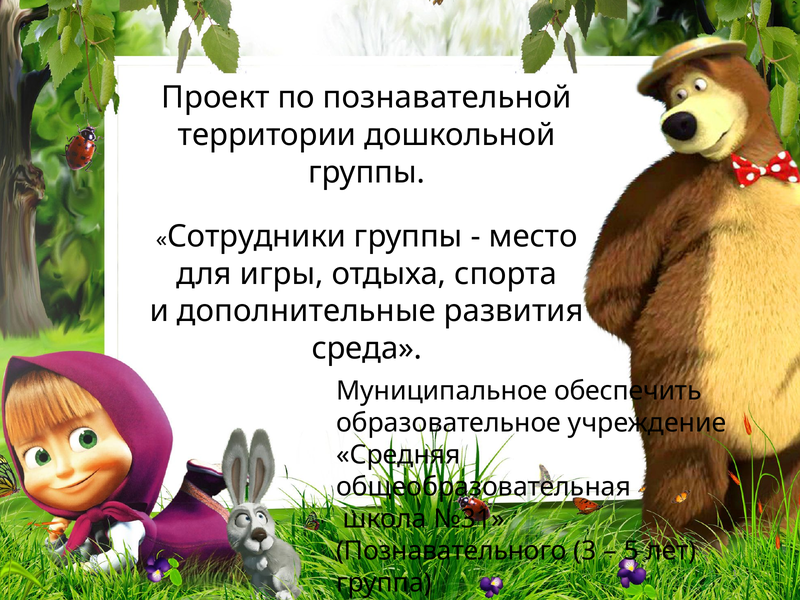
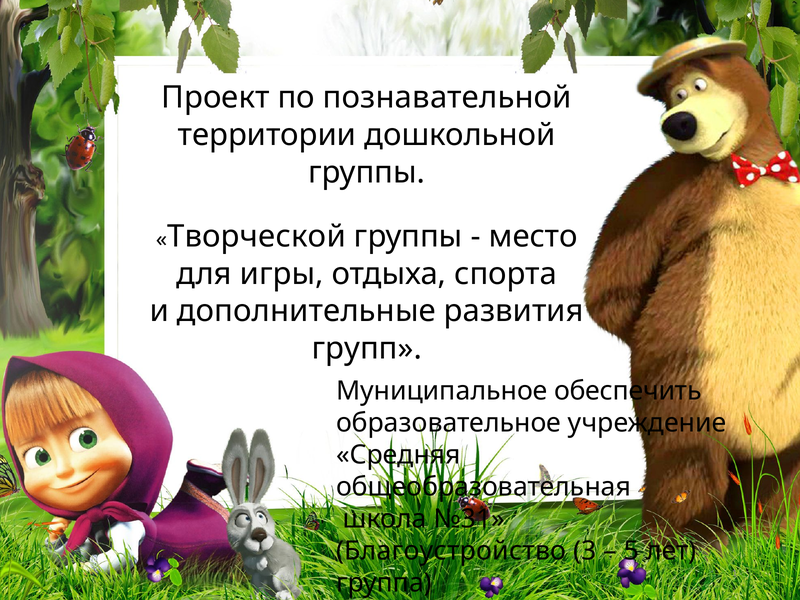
Сотрудники: Сотрудники -> Творческой (256, 236)
среда: среда -> групп (367, 348)
Познавательного: Познавательного -> Благоустройство (451, 551)
